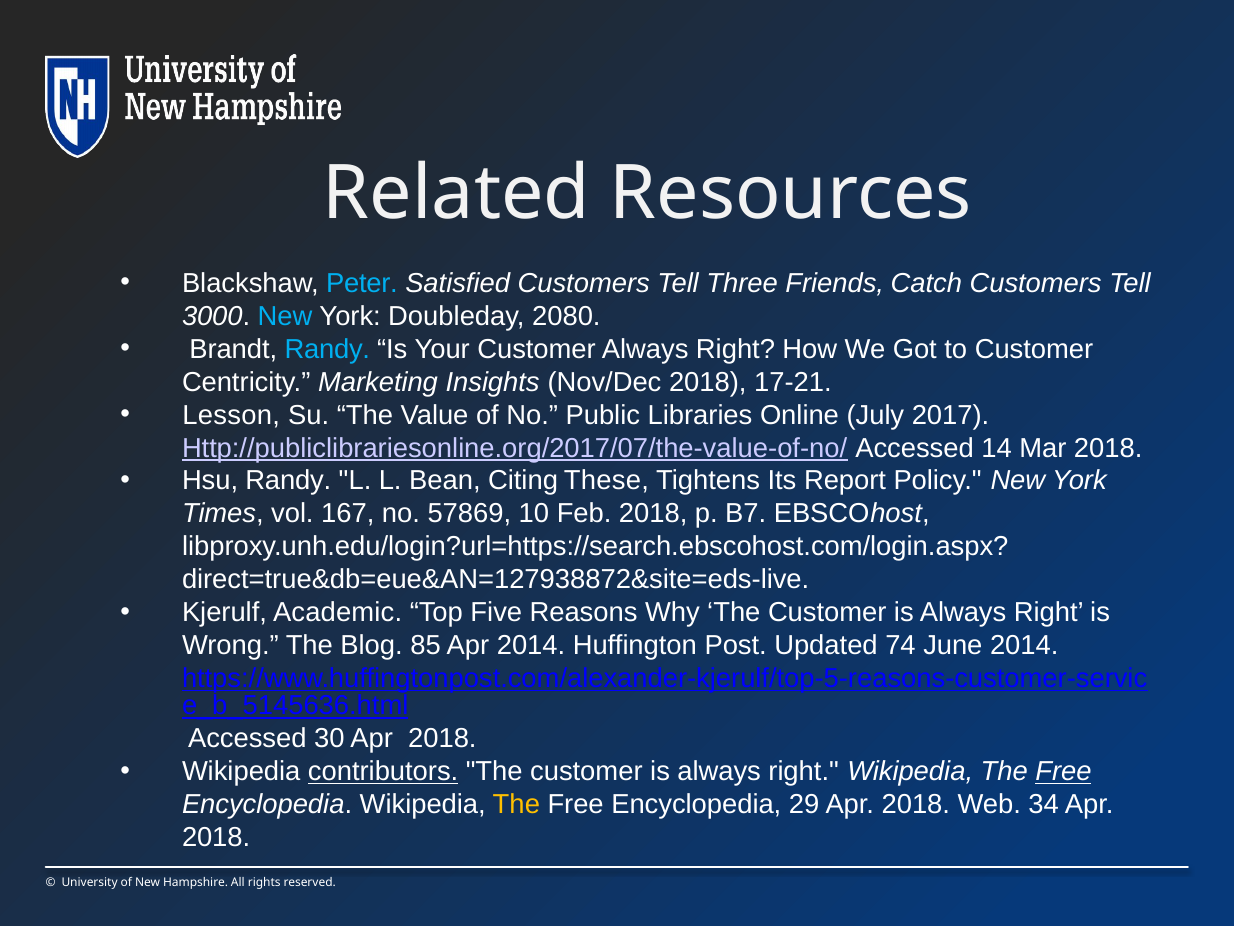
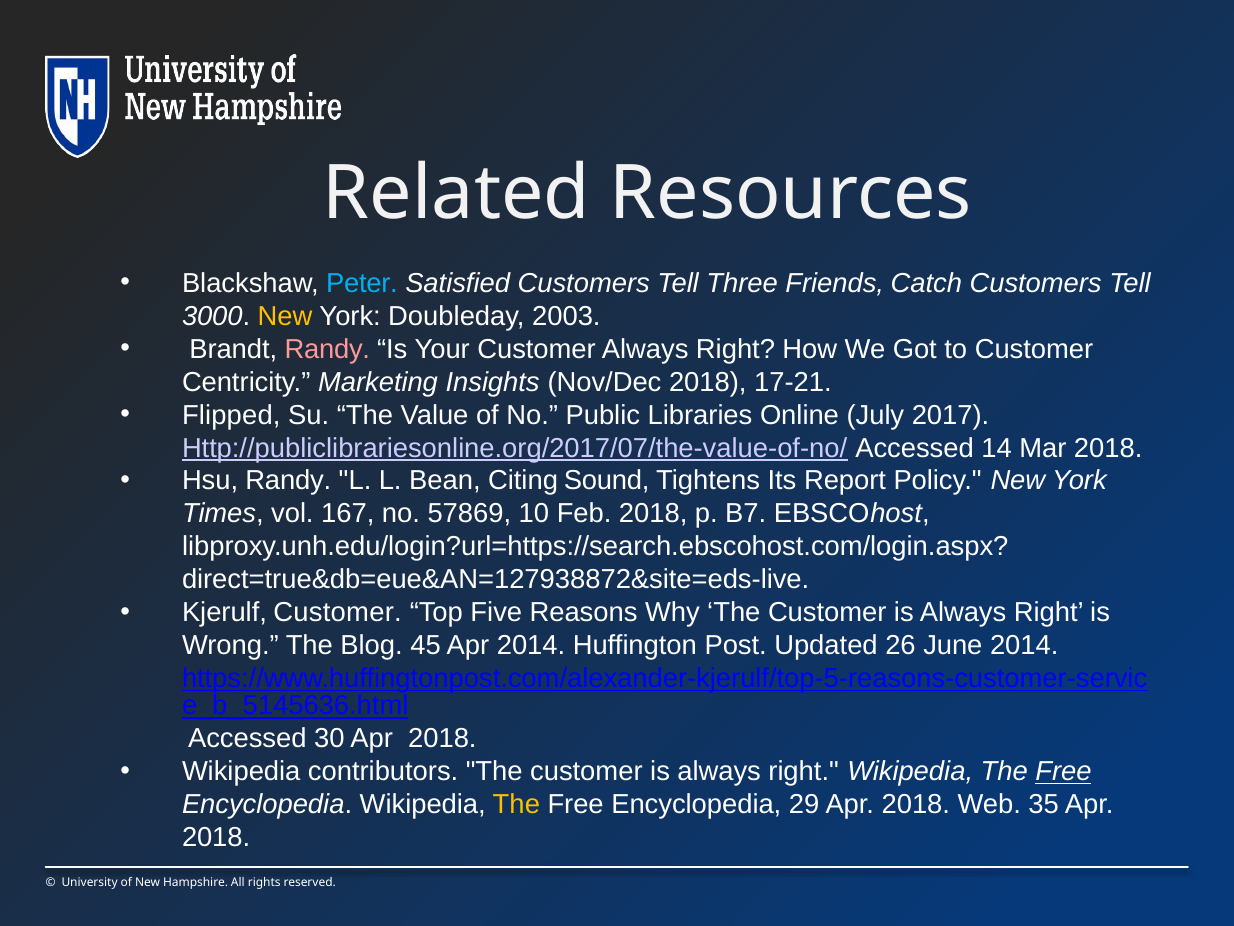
New colour: light blue -> yellow (285, 316)
2080: 2080 -> 2003 (566, 316)
Randy colour: light blue -> pink (327, 349)
Lesson: Lesson -> Flipped (231, 415)
These: These -> Sound (607, 481)
Kjerulf Academic: Academic -> Customer (338, 612)
85: 85 -> 45 (426, 645)
74: 74 -> 26 (900, 645)
contributors underline: present -> none (383, 771)
34: 34 -> 35 (1044, 804)
